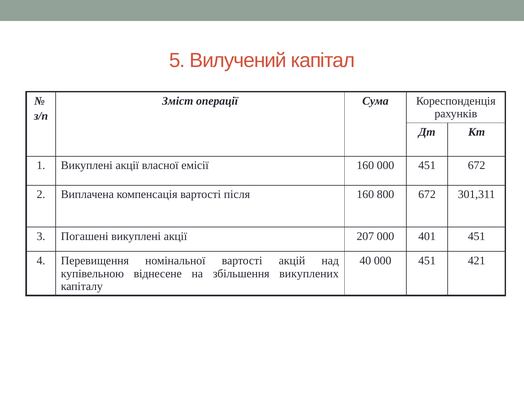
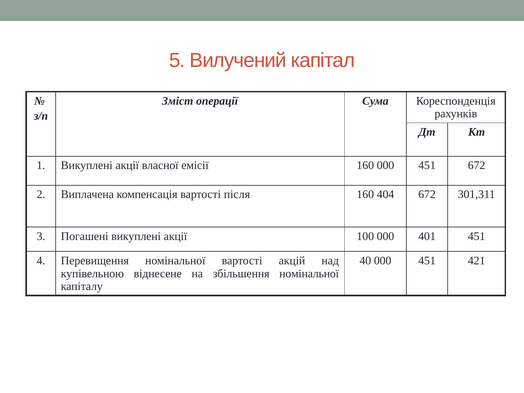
800: 800 -> 404 (386, 194)
207: 207 -> 100 (365, 236)
збільшення викуплених: викуплених -> номінальної (309, 274)
